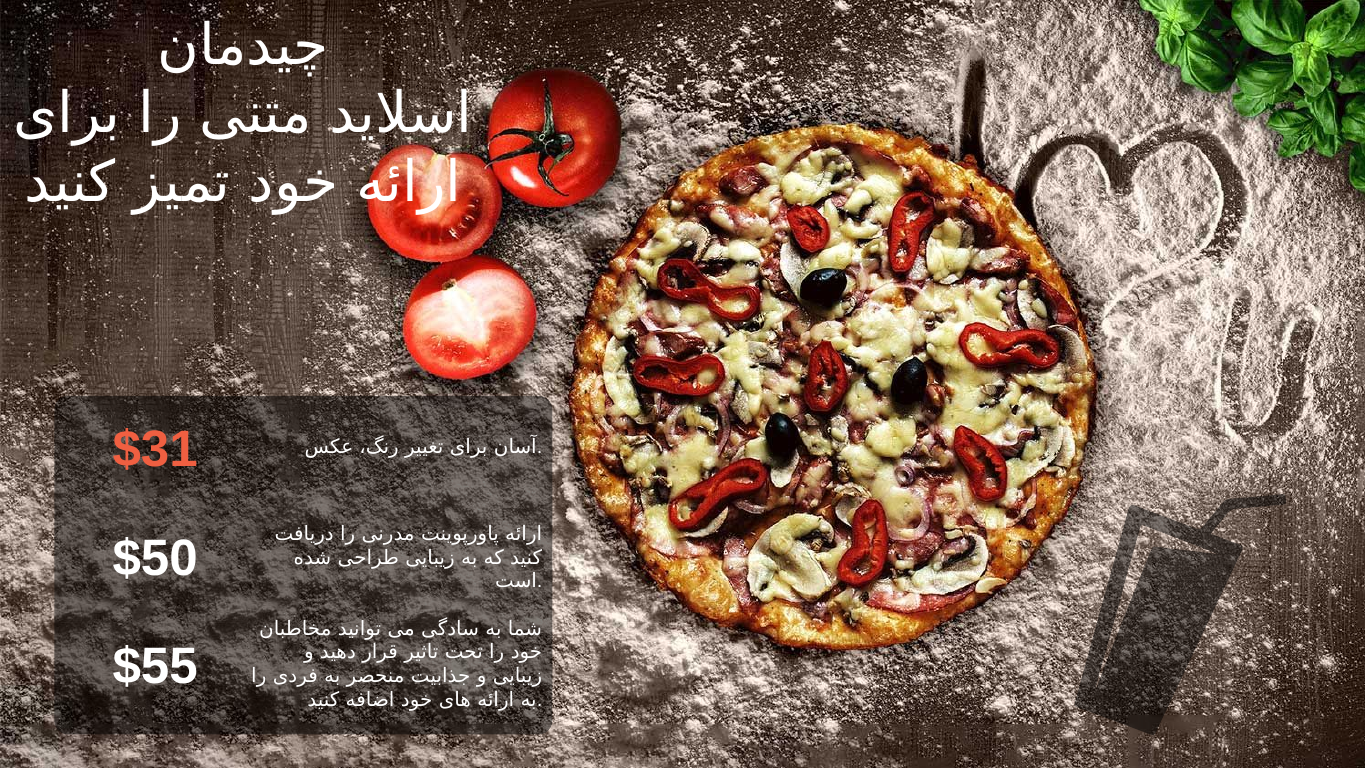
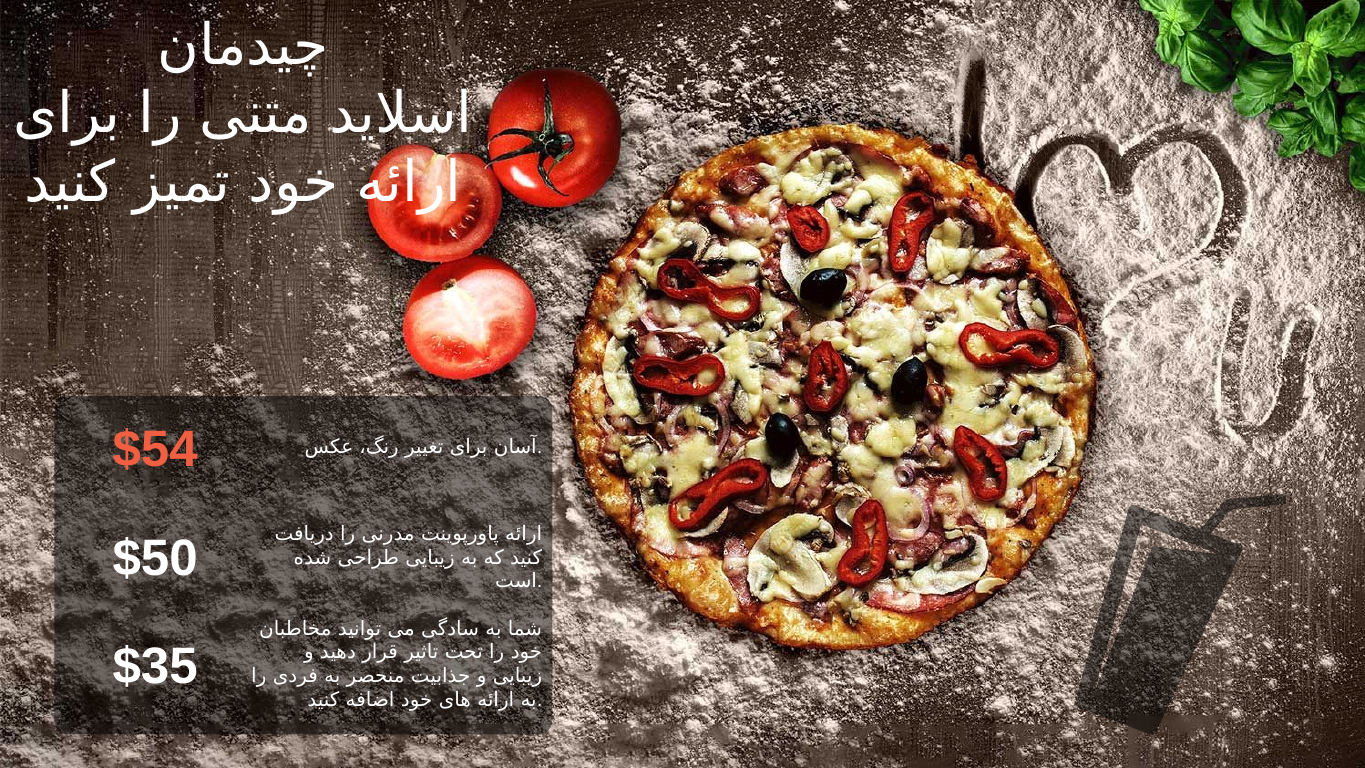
$31: $31 -> $54 (155, 450)
$55: $55 -> $35 (155, 667)
